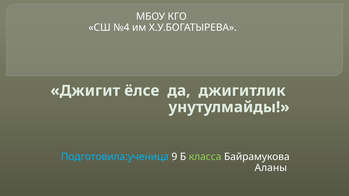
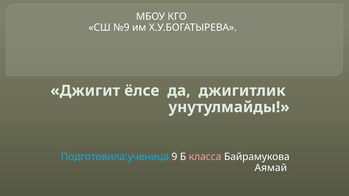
№4: №4 -> №9 (121, 28)
класса colour: light green -> pink (205, 157)
Аланы: Аланы -> Аямай (271, 168)
